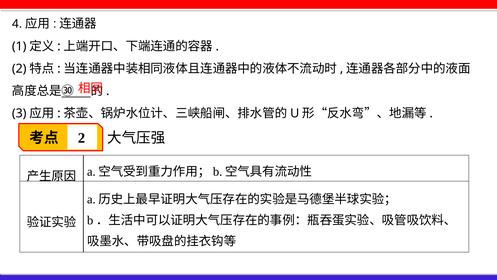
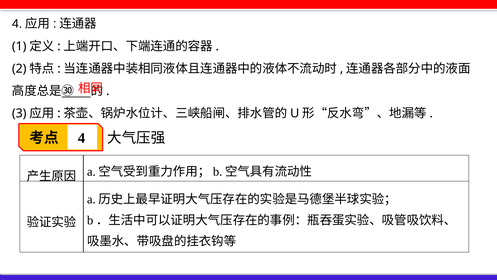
2: 2 -> 4 (81, 138)
